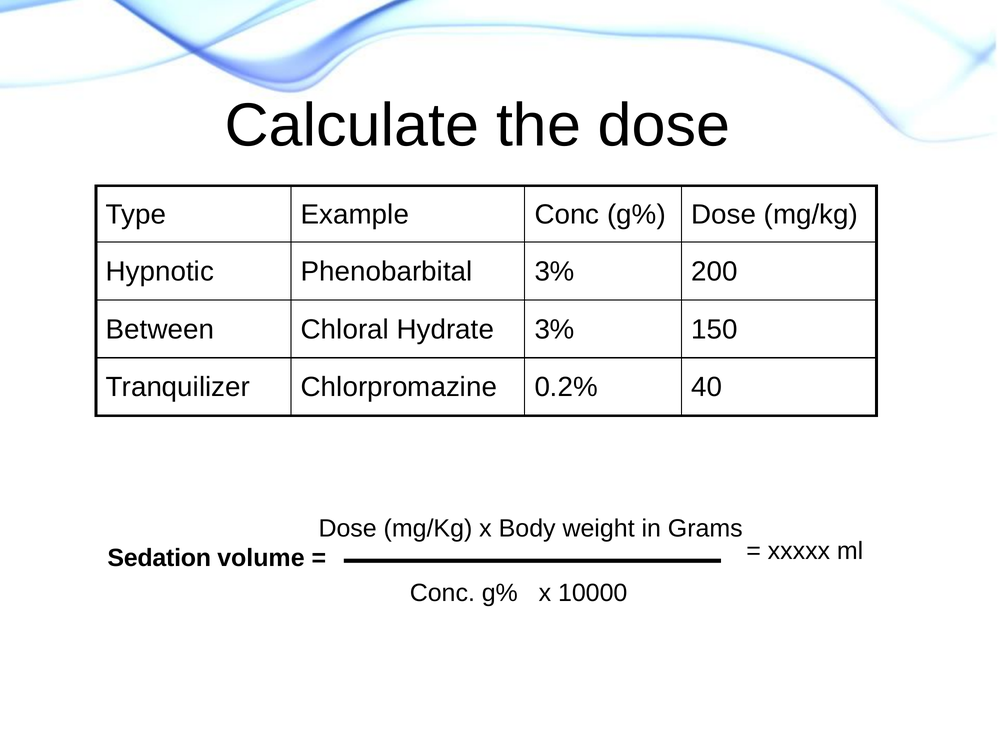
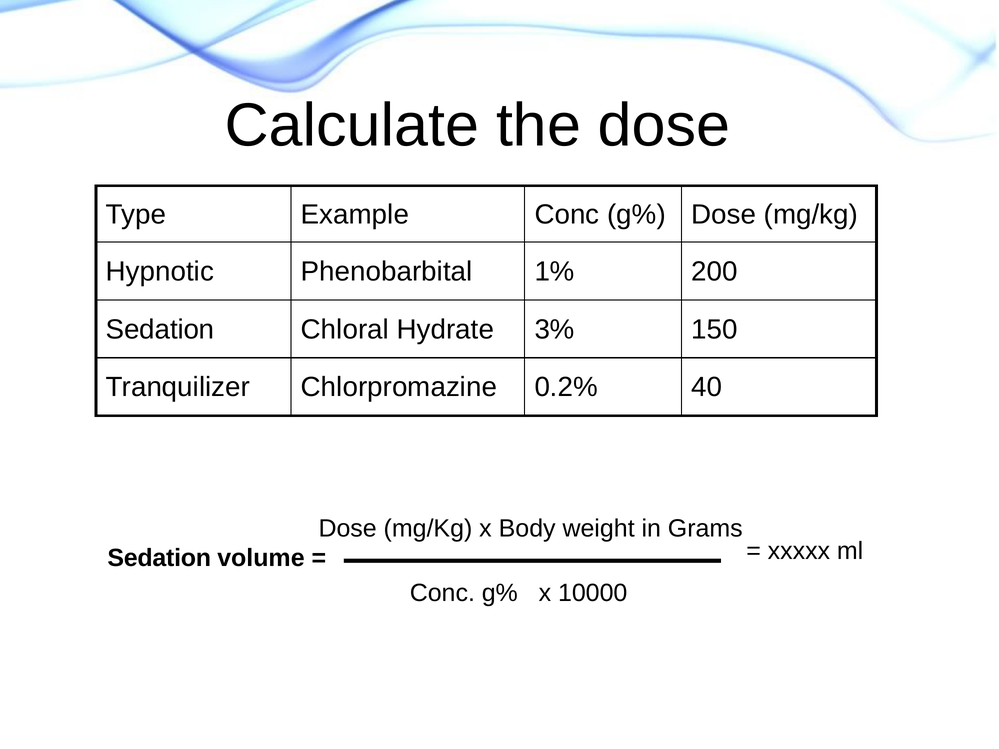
Phenobarbital 3%: 3% -> 1% (555, 272)
Between: Between -> Sedation (160, 329)
